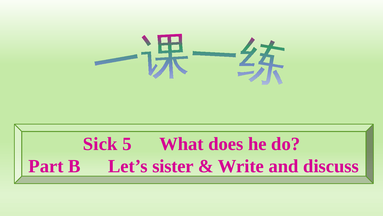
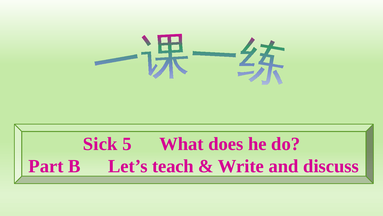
sister: sister -> teach (173, 166)
